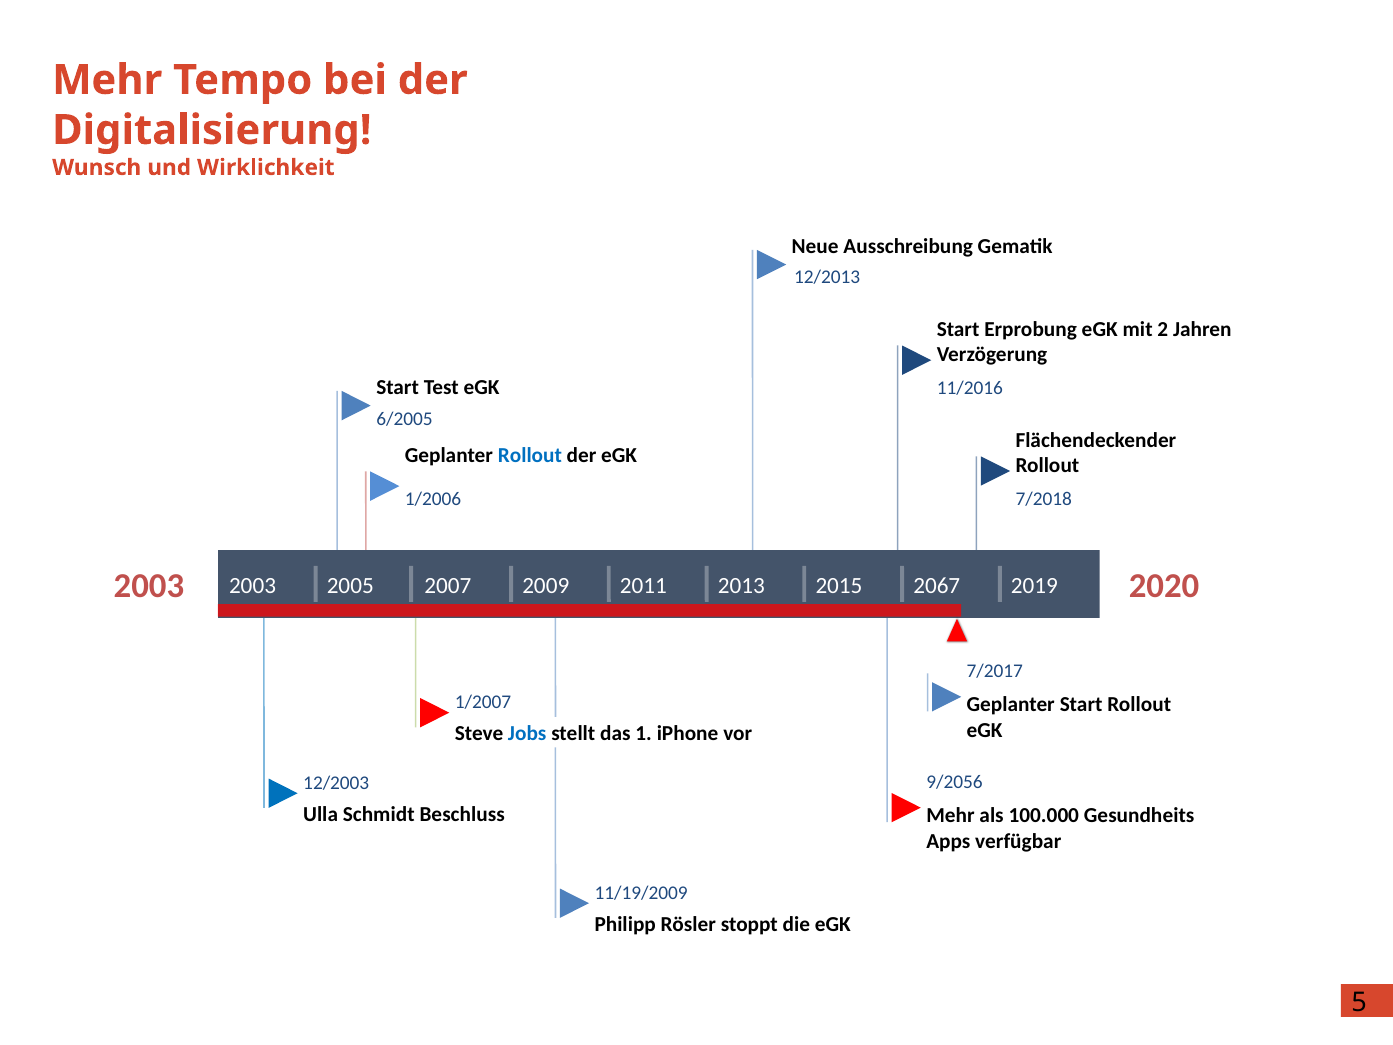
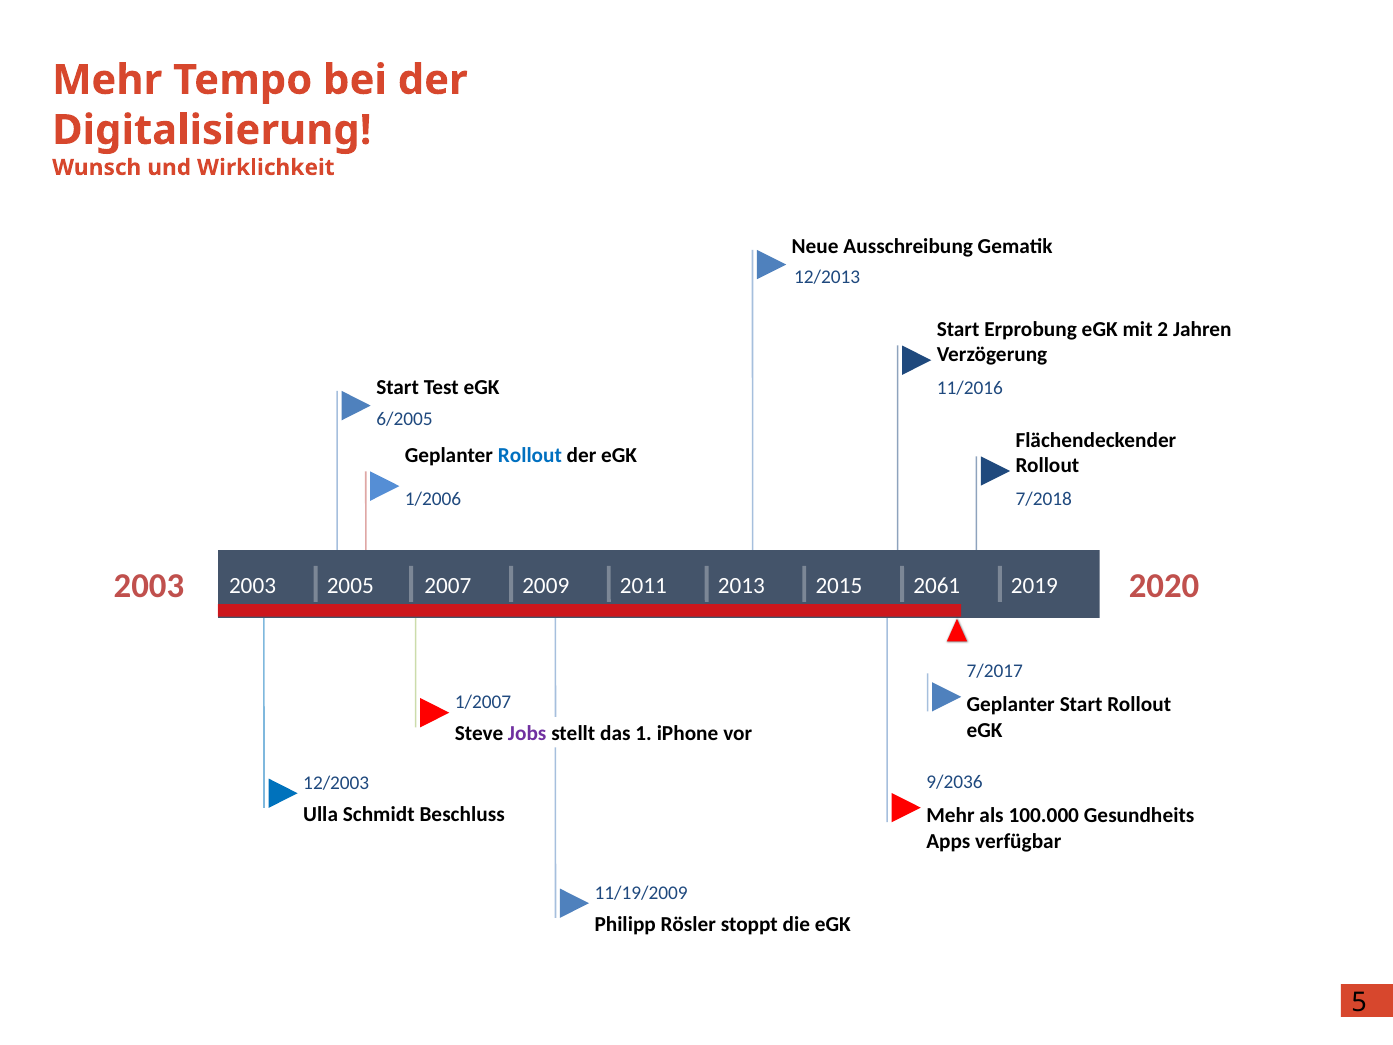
2067: 2067 -> 2061 (937, 585)
Jobs colour: blue -> purple (527, 733)
9/2056: 9/2056 -> 9/2036 (955, 782)
